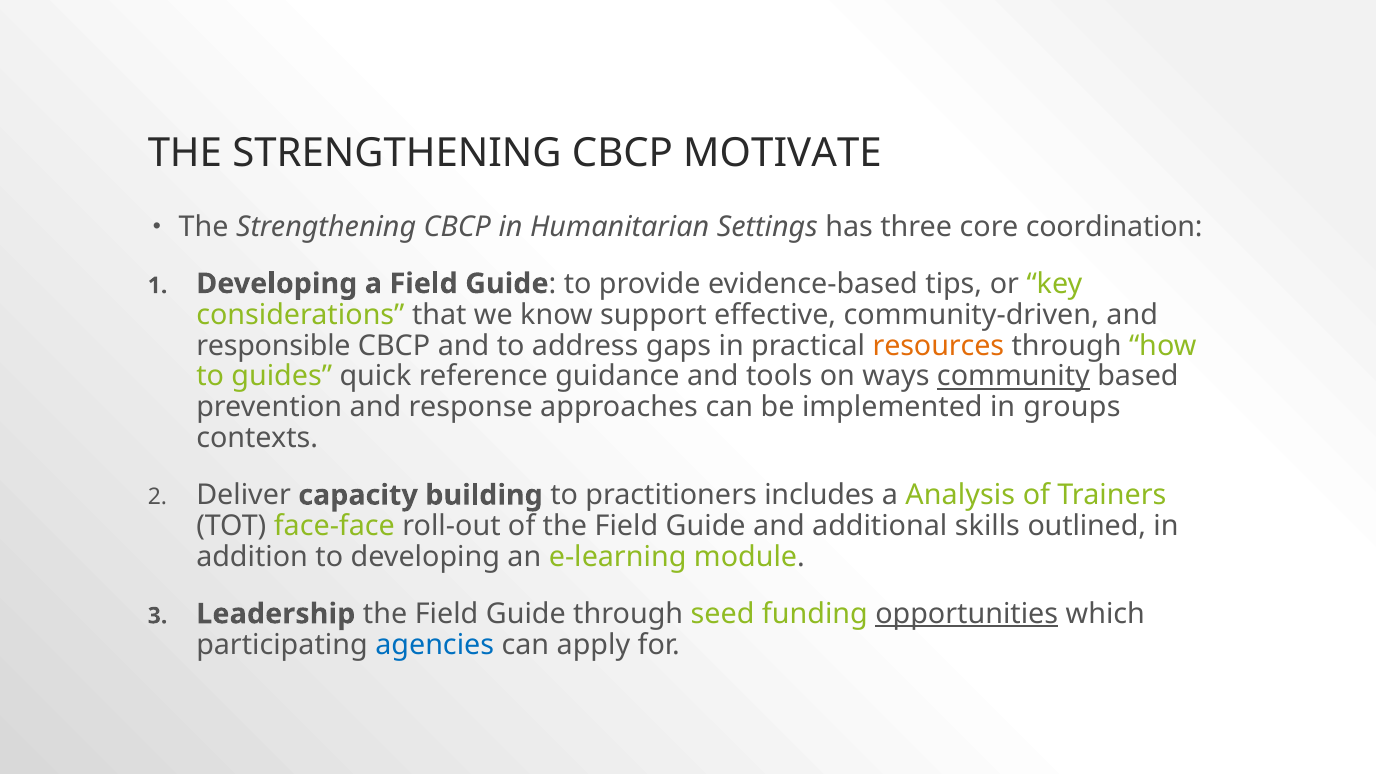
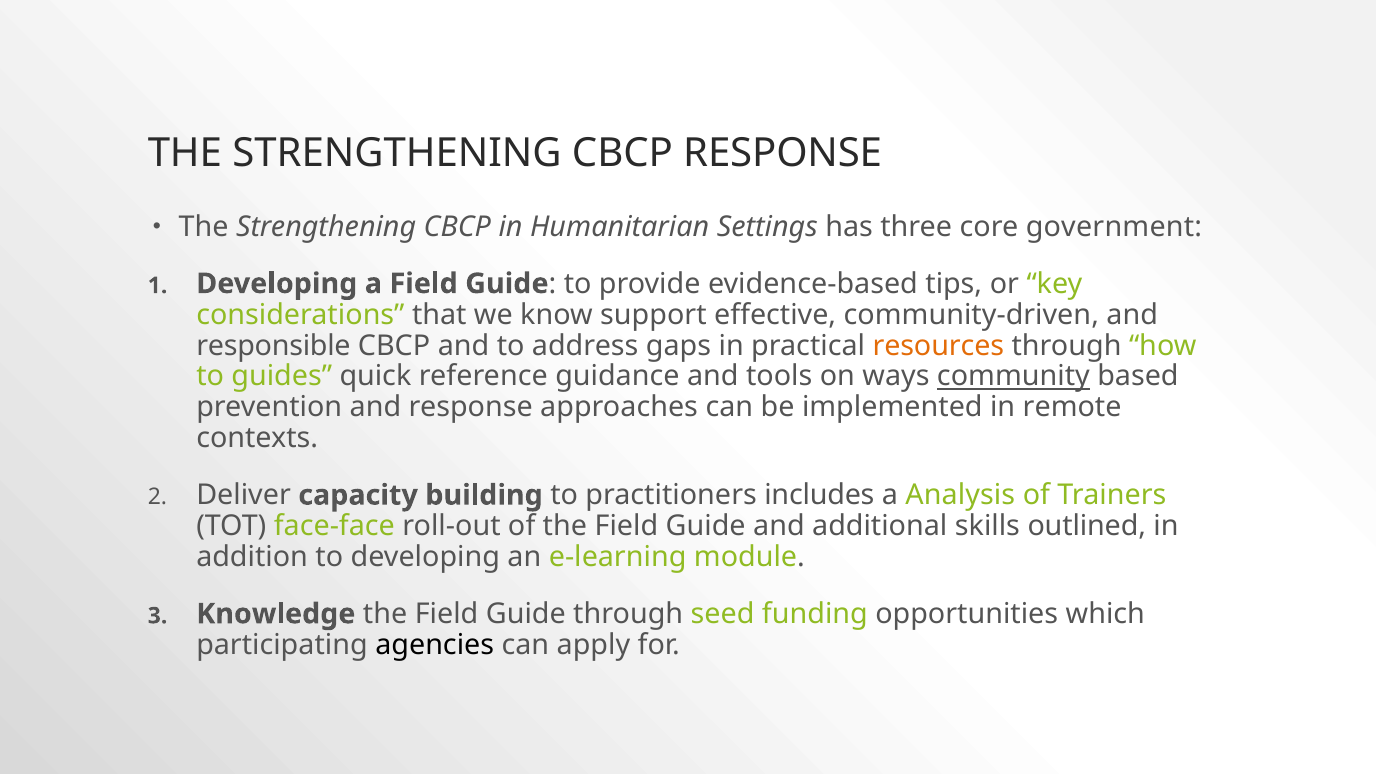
CBCP MOTIVATE: MOTIVATE -> RESPONSE (783, 154)
coordination: coordination -> government (1114, 227)
groups: groups -> remote (1072, 408)
Leadership: Leadership -> Knowledge (276, 614)
opportunities underline: present -> none (967, 614)
agencies colour: blue -> black (435, 645)
